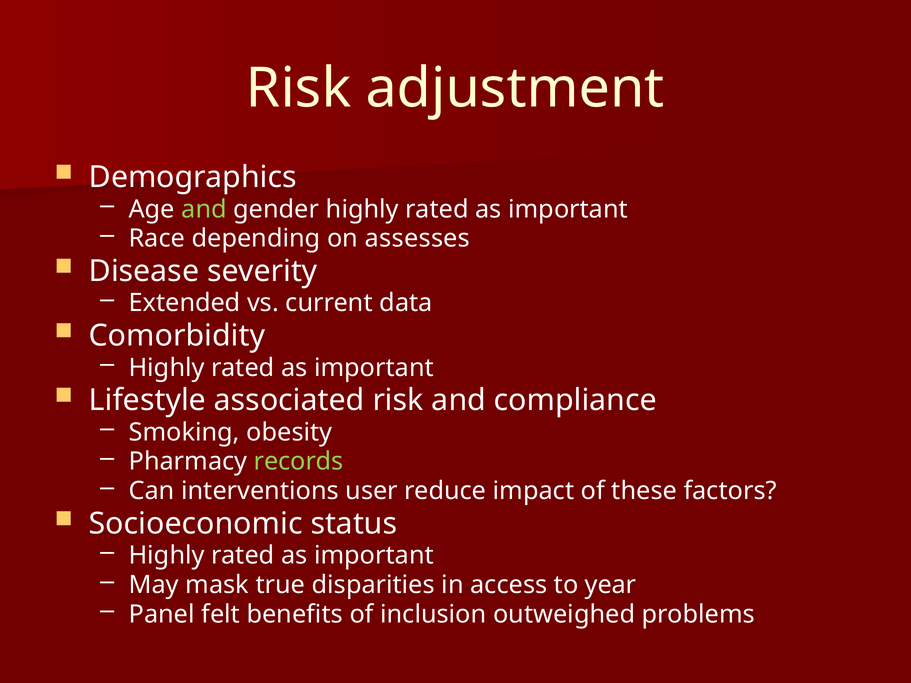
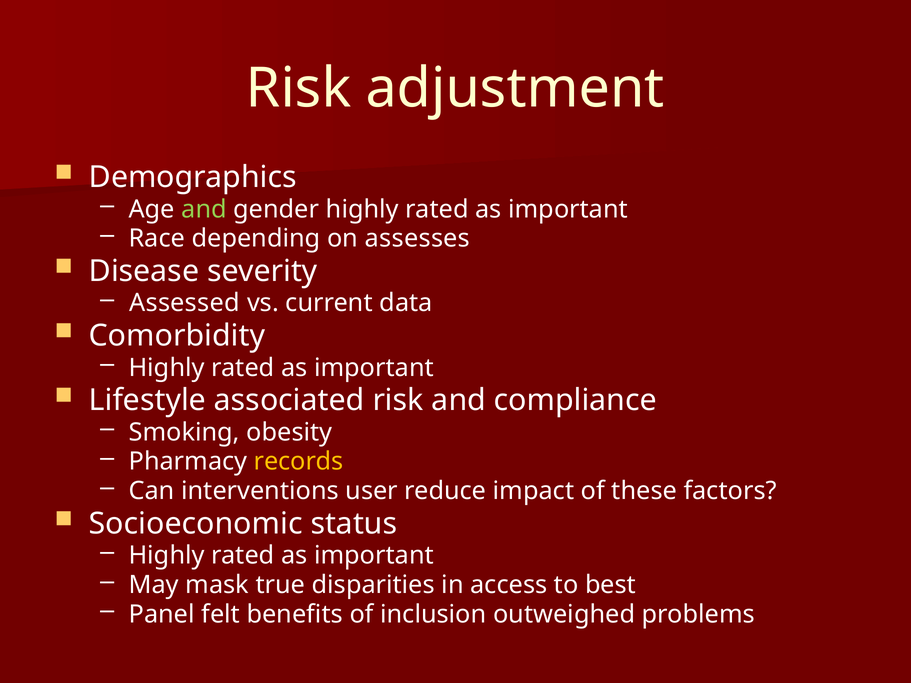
Extended: Extended -> Assessed (184, 303)
records colour: light green -> yellow (299, 462)
year: year -> best (610, 585)
